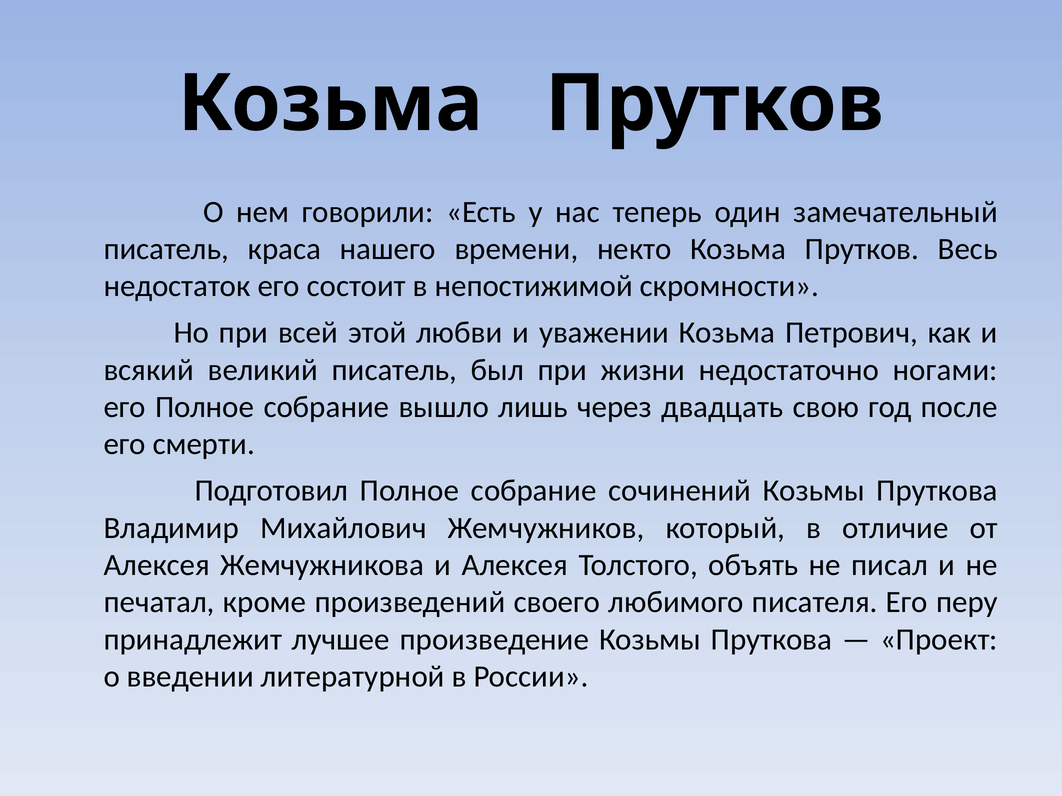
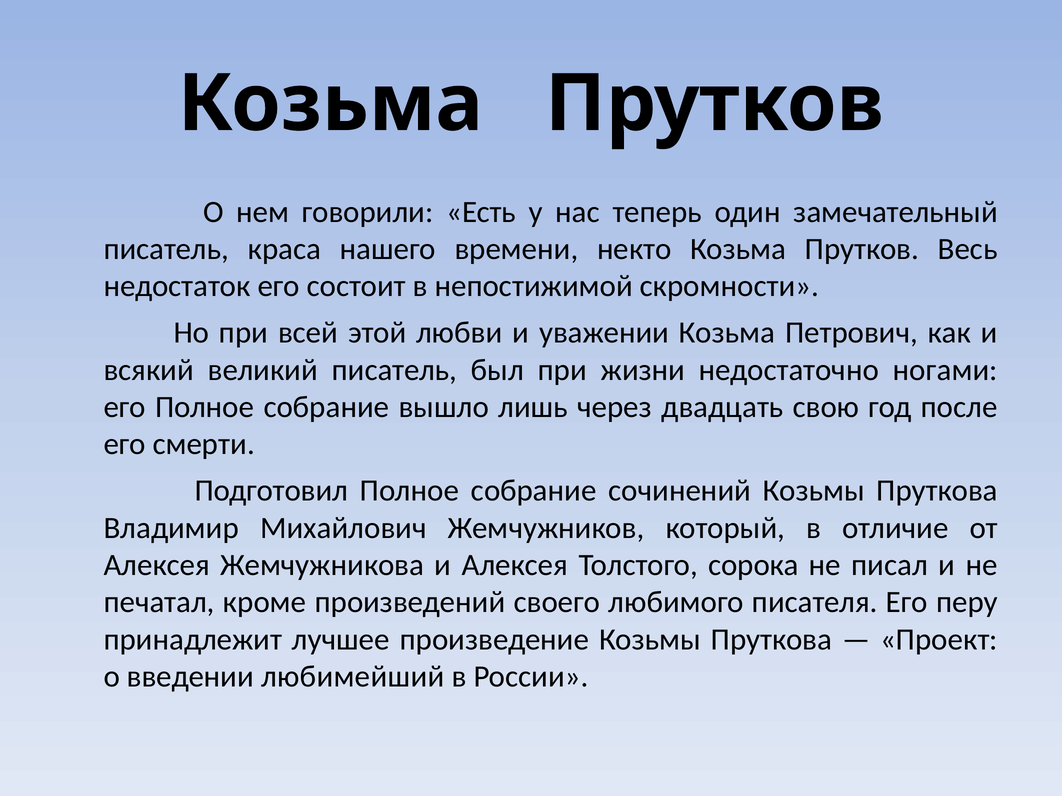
объять: объять -> сорока (754, 565)
литературной: литературной -> любимейший (353, 677)
